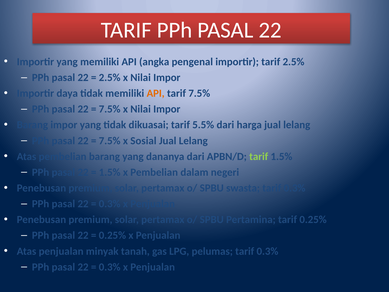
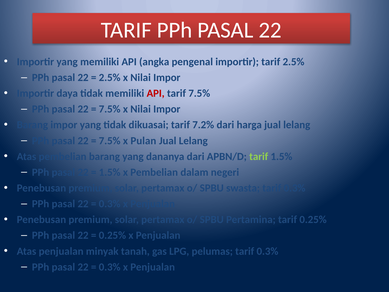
API colour: orange -> red (156, 93)
5.5%: 5.5% -> 7.2% (203, 125)
Sosial: Sosial -> Pulan (143, 141)
